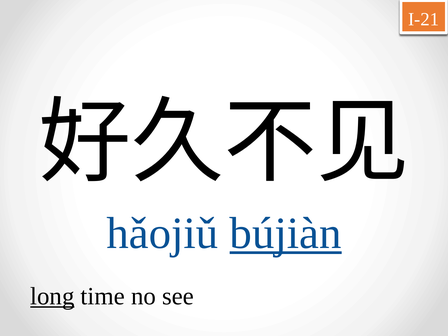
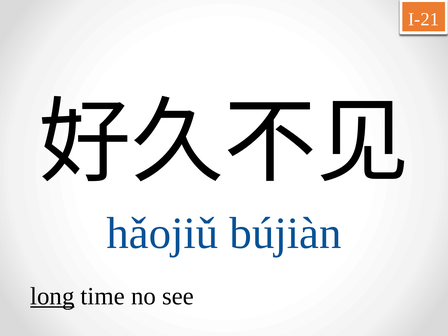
bújiàn underline: present -> none (286, 233)
